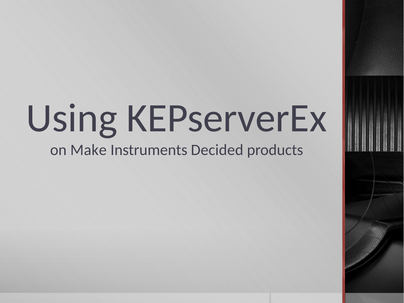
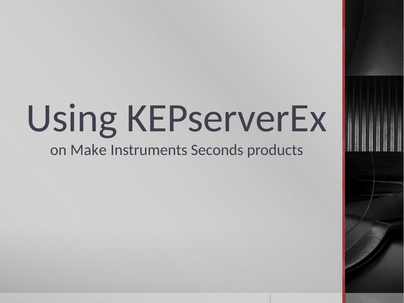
Decided: Decided -> Seconds (217, 150)
